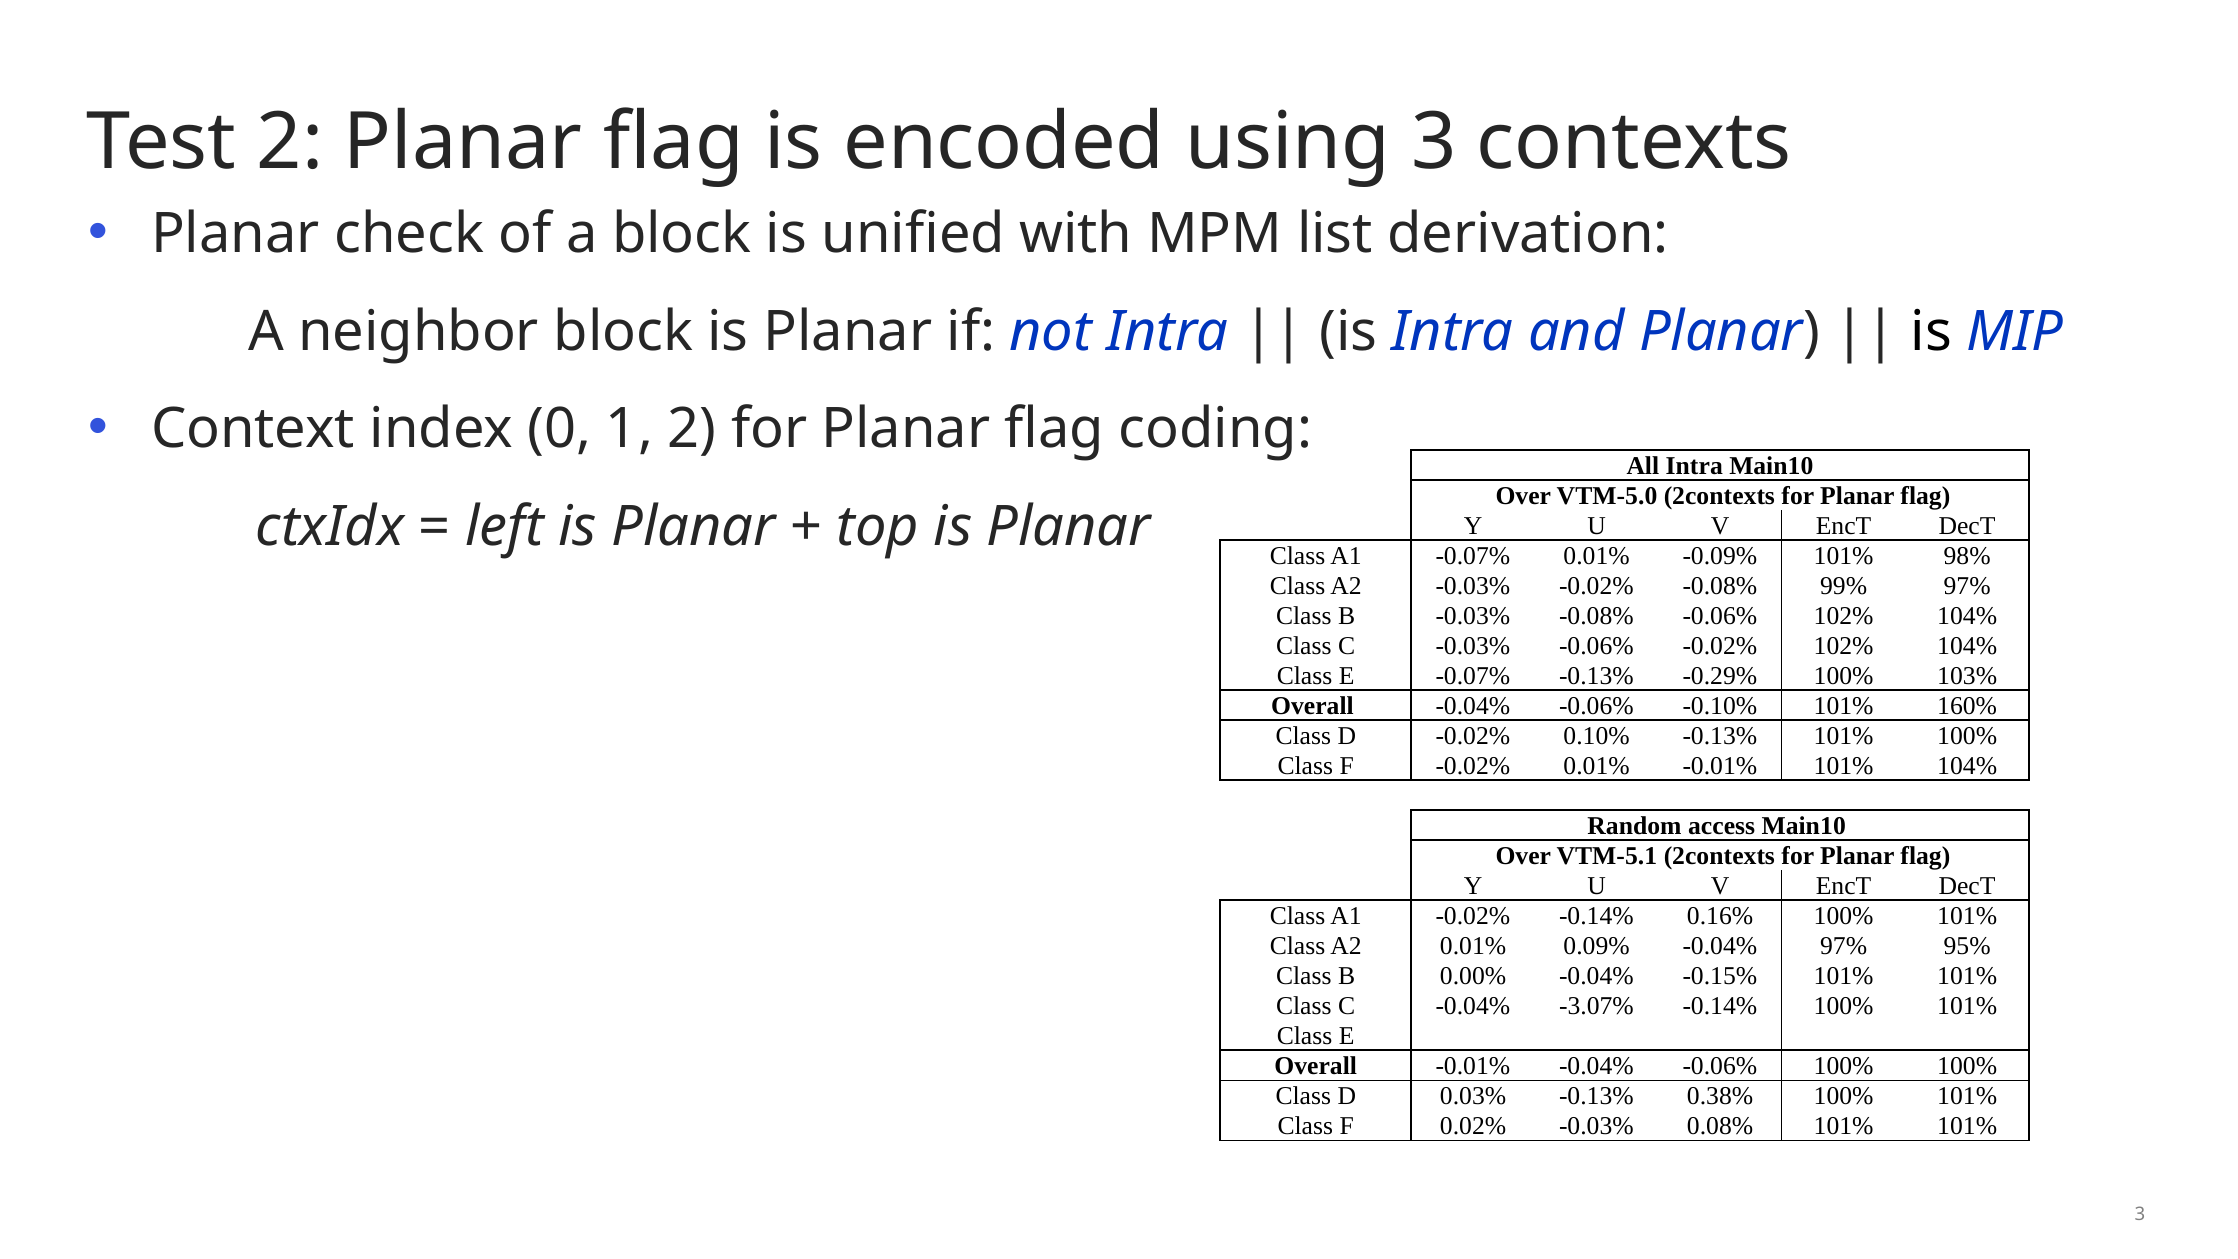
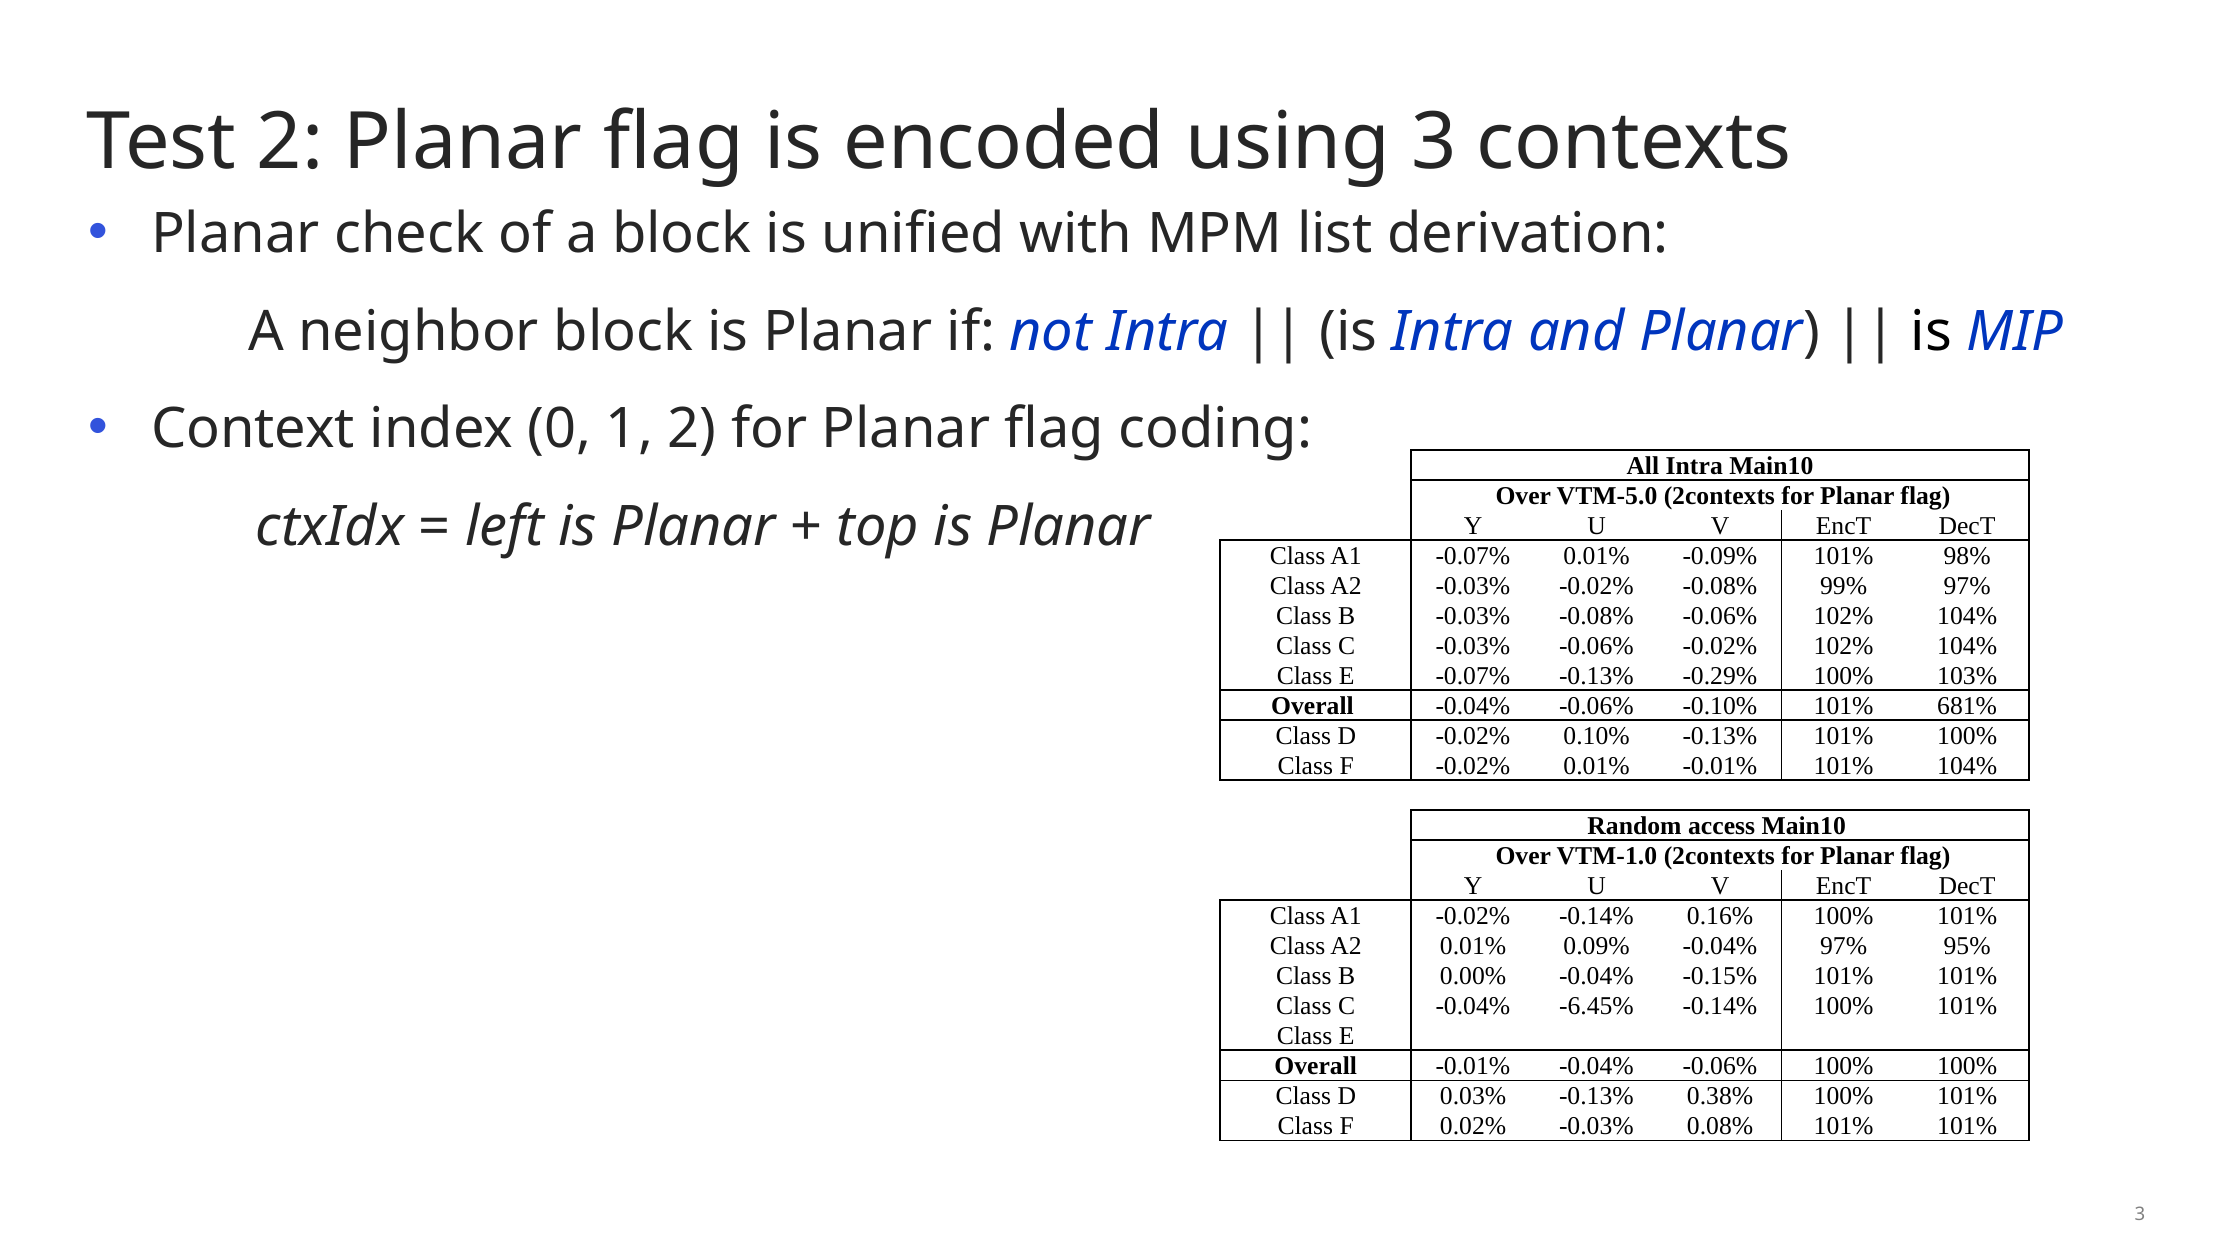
160%: 160% -> 681% (1967, 706)
VTM-5.1: VTM-5.1 -> VTM-1.0 (1607, 856)
-3.07%: -3.07% -> -6.45% (1596, 1006)
